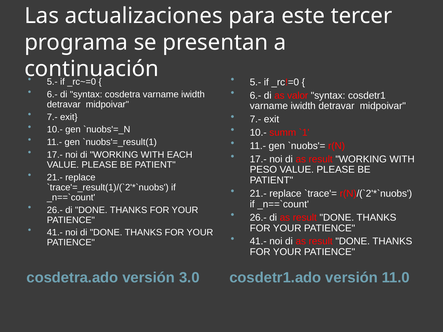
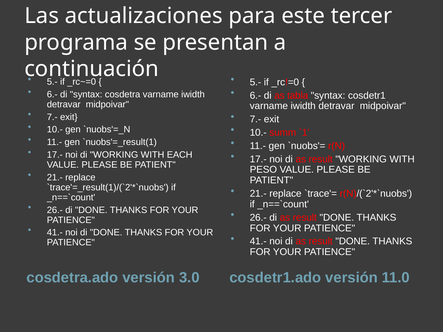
valor: valor -> tabla (298, 96)
